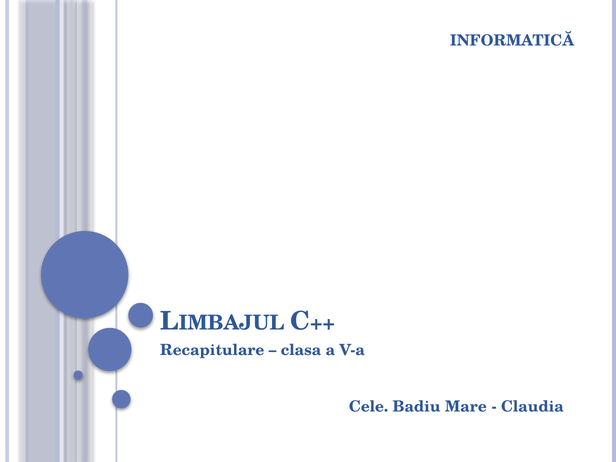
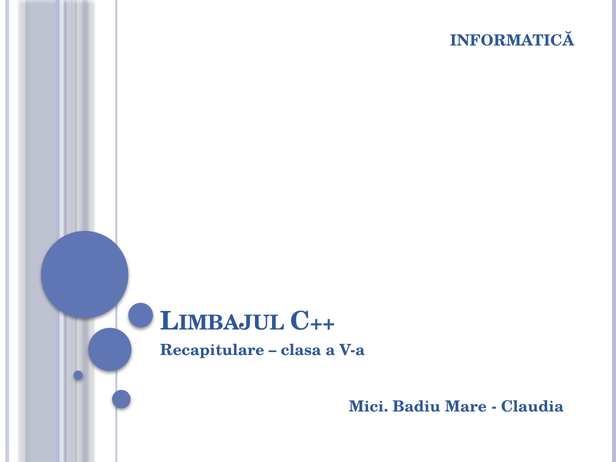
Cele: Cele -> Mici (369, 407)
